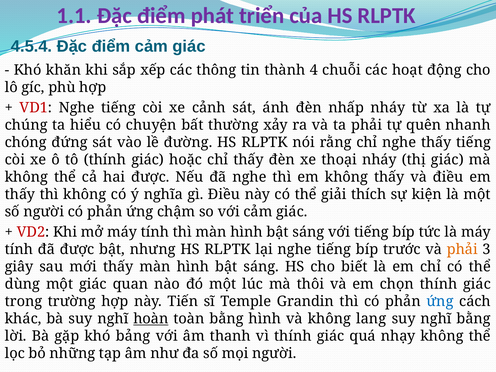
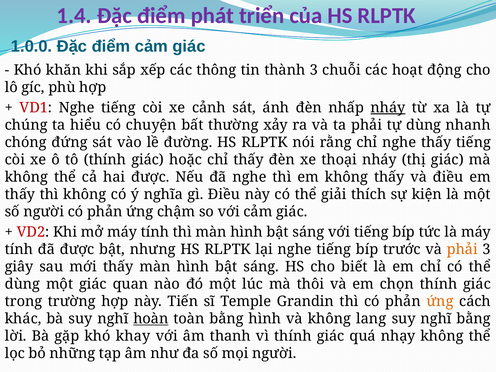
1.1: 1.1 -> 1.4 (74, 16)
4.5.4: 4.5.4 -> 1.0.0 (32, 46)
thành 4: 4 -> 3 (314, 70)
nháy underline: none -> present (388, 108)
tự quên: quên -> dùng (424, 125)
ứng colour: blue -> orange (440, 301)
bảng: bảng -> khay (133, 336)
